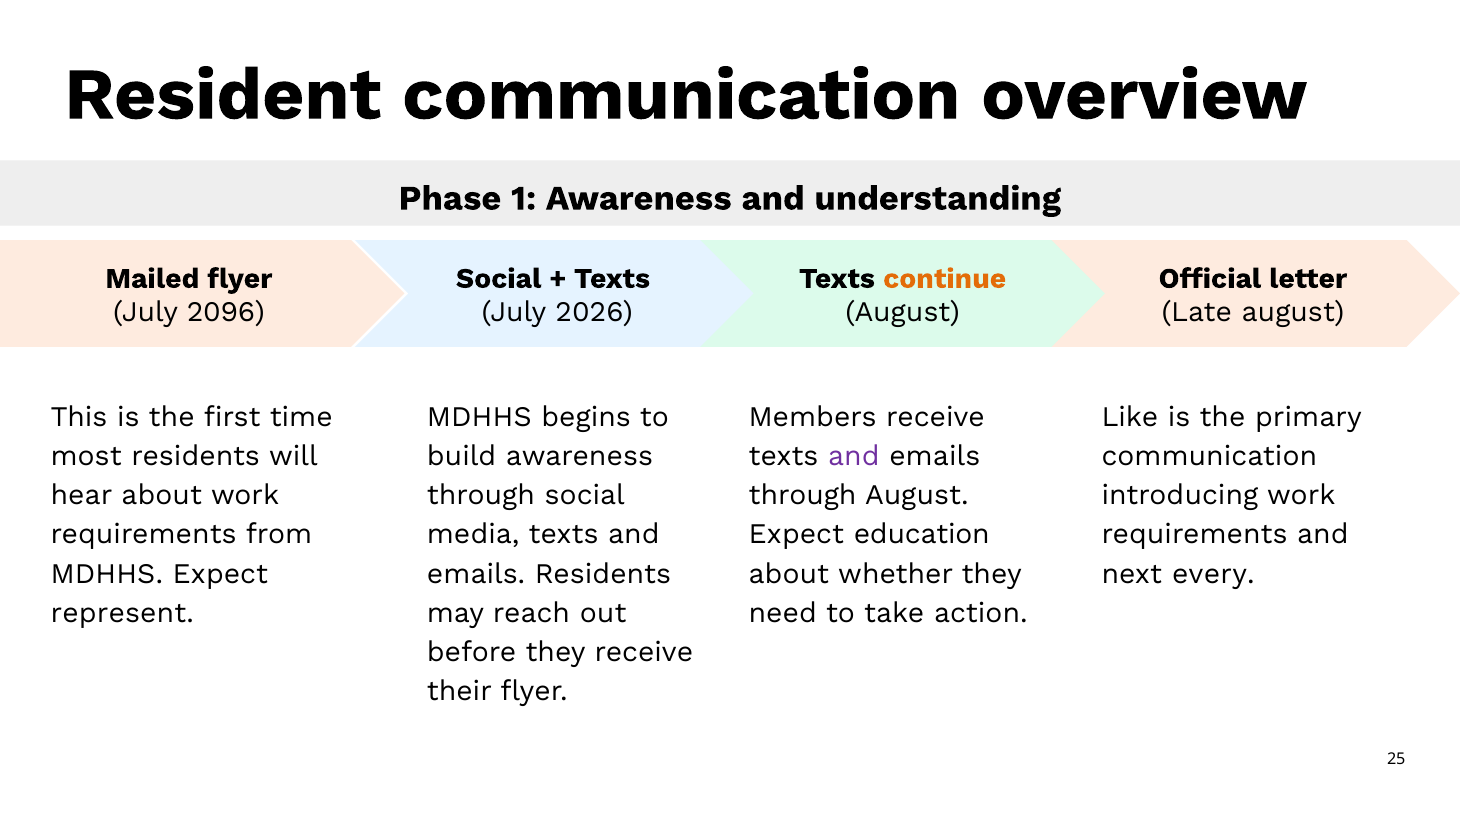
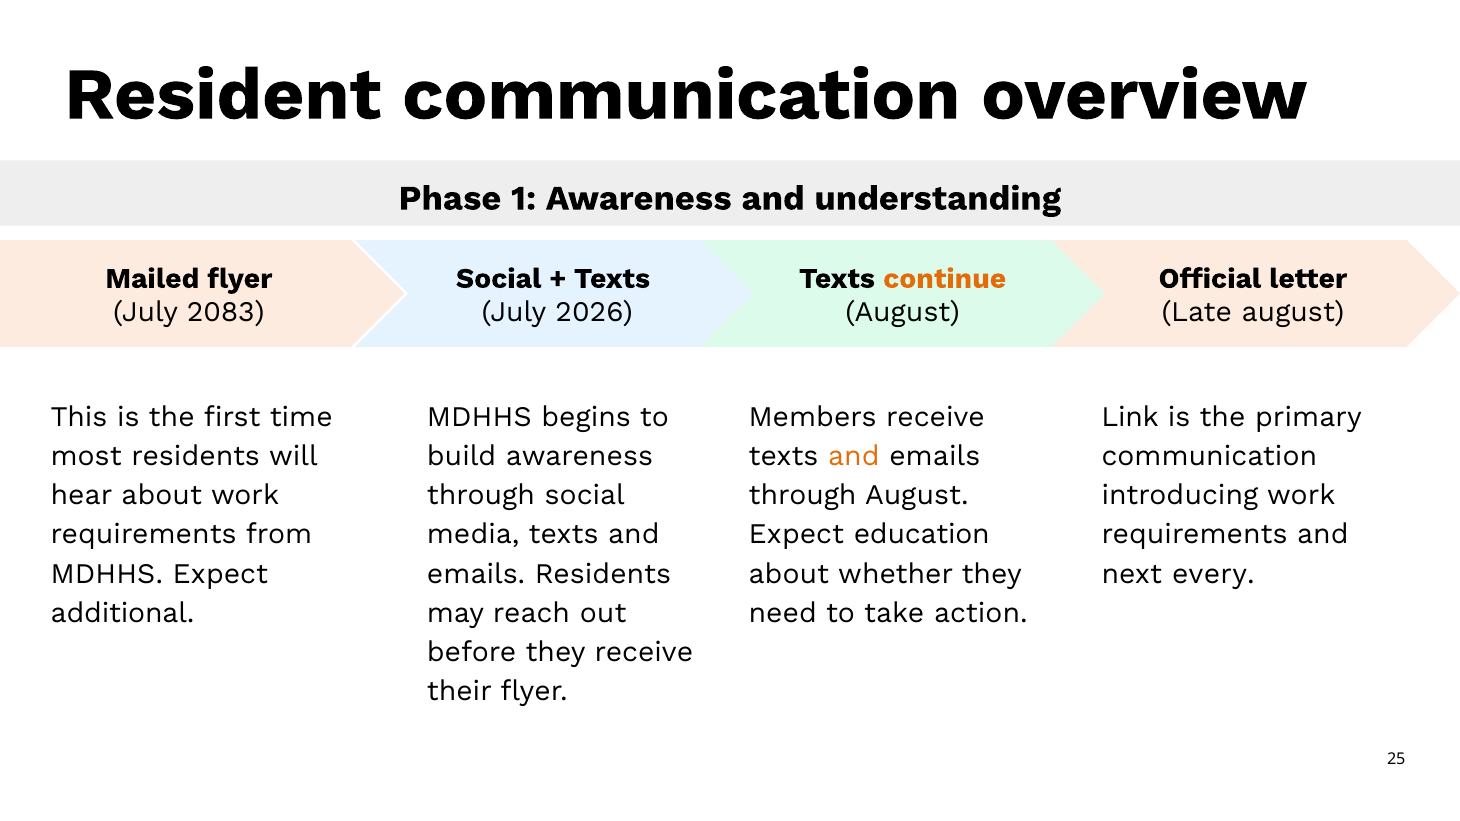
2096: 2096 -> 2083 (226, 313)
Like: Like -> Link (1130, 417)
and colour: purple -> orange (854, 456)
represent: represent -> additional (123, 613)
